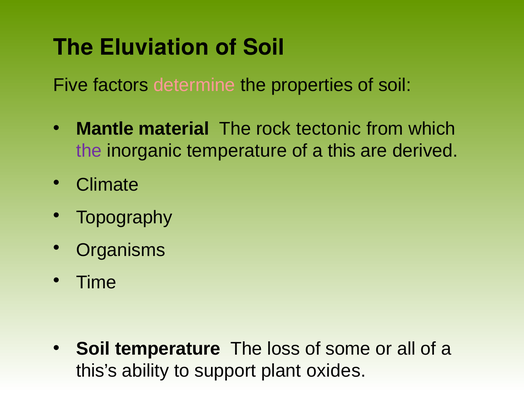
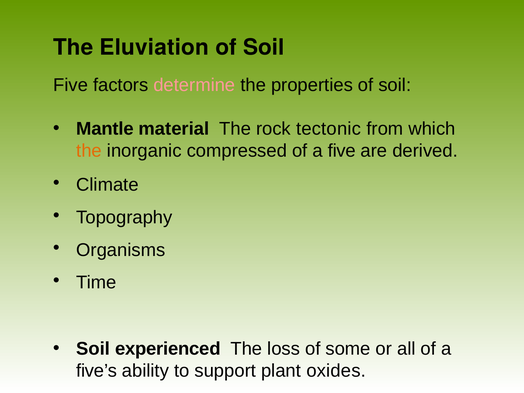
the colour: purple -> orange (89, 151)
inorganic temperature: temperature -> compressed (237, 151)
a this: this -> five (342, 151)
Soil temperature: temperature -> experienced (168, 349)
this’s: this’s -> five’s (97, 371)
